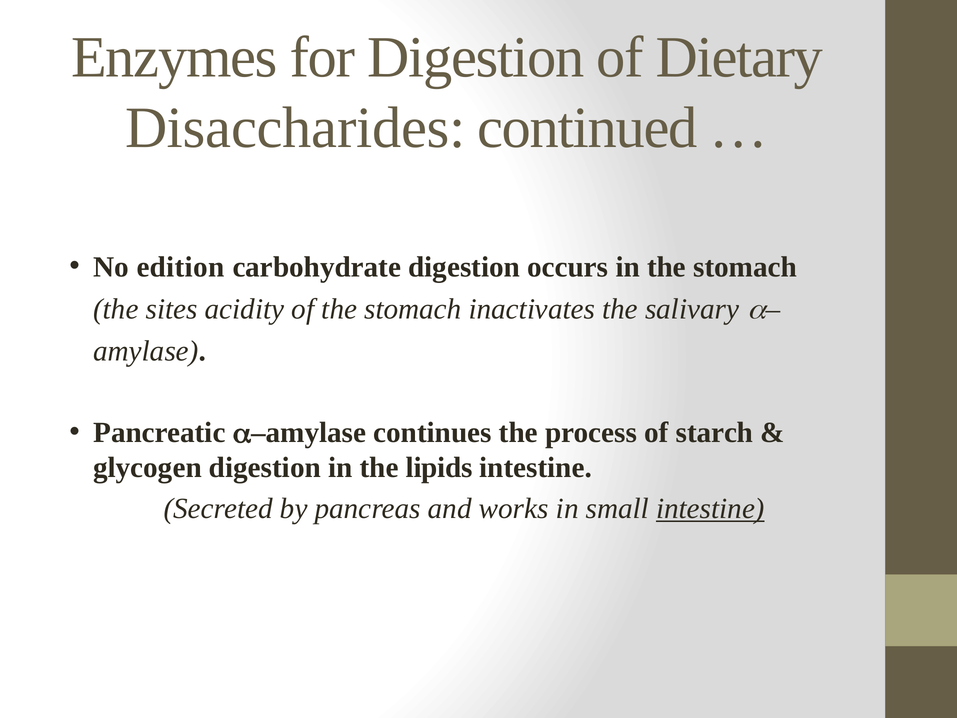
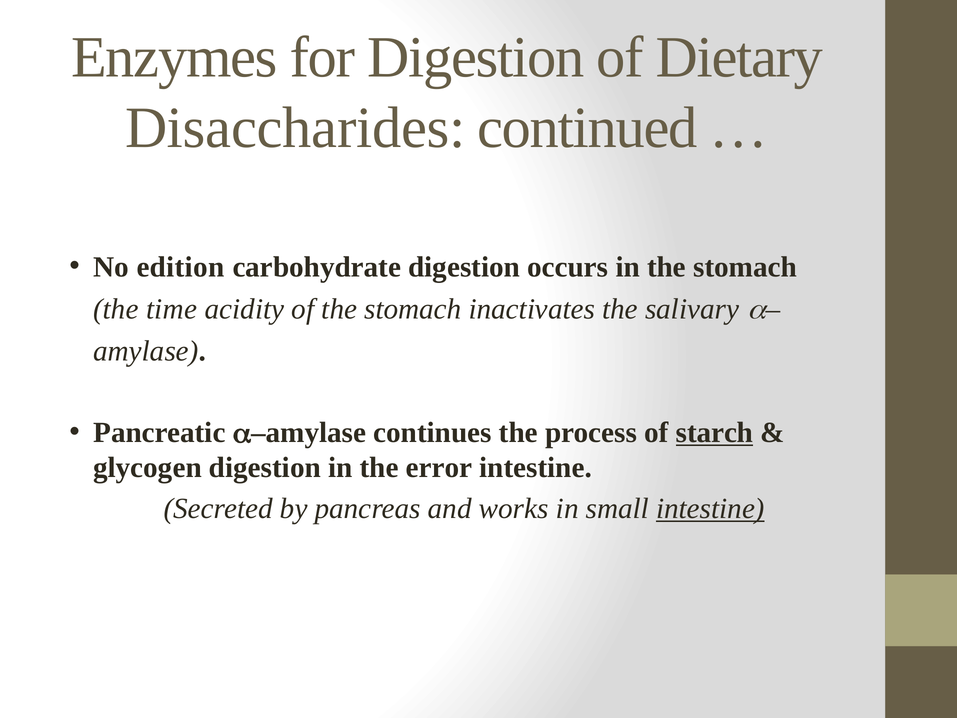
sites: sites -> time (172, 309)
starch underline: none -> present (714, 433)
lipids: lipids -> error (439, 468)
